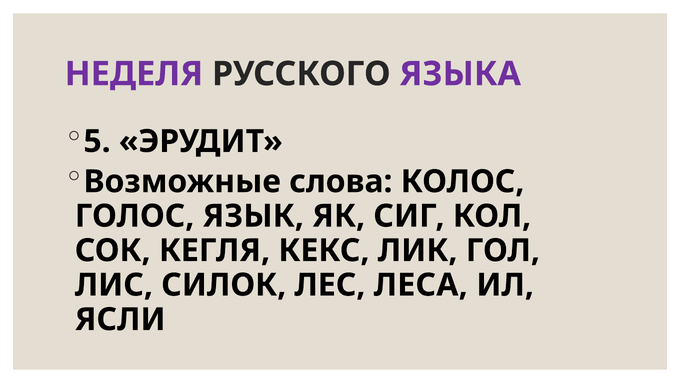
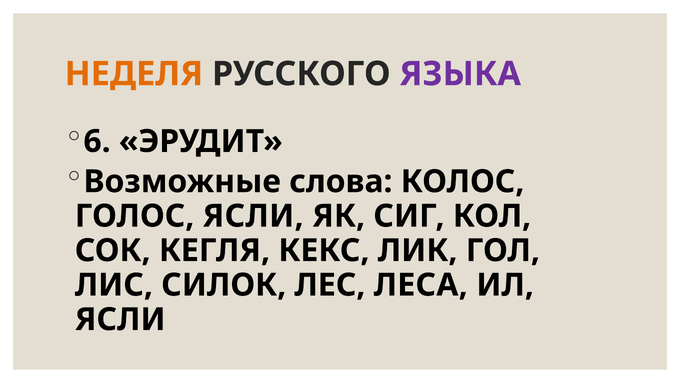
НЕДЕЛЯ colour: purple -> orange (134, 74)
5: 5 -> 6 (97, 141)
ГОЛОС ЯЗЫК: ЯЗЫК -> ЯСЛИ (253, 216)
